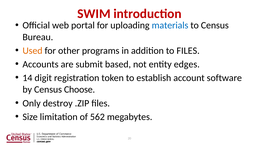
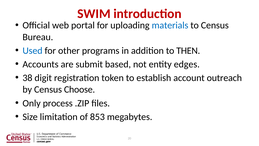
Used colour: orange -> blue (32, 51)
to FILES: FILES -> THEN (188, 51)
14: 14 -> 38 (27, 78)
software: software -> outreach (224, 78)
destroy: destroy -> process (58, 103)
562: 562 -> 853 (97, 117)
